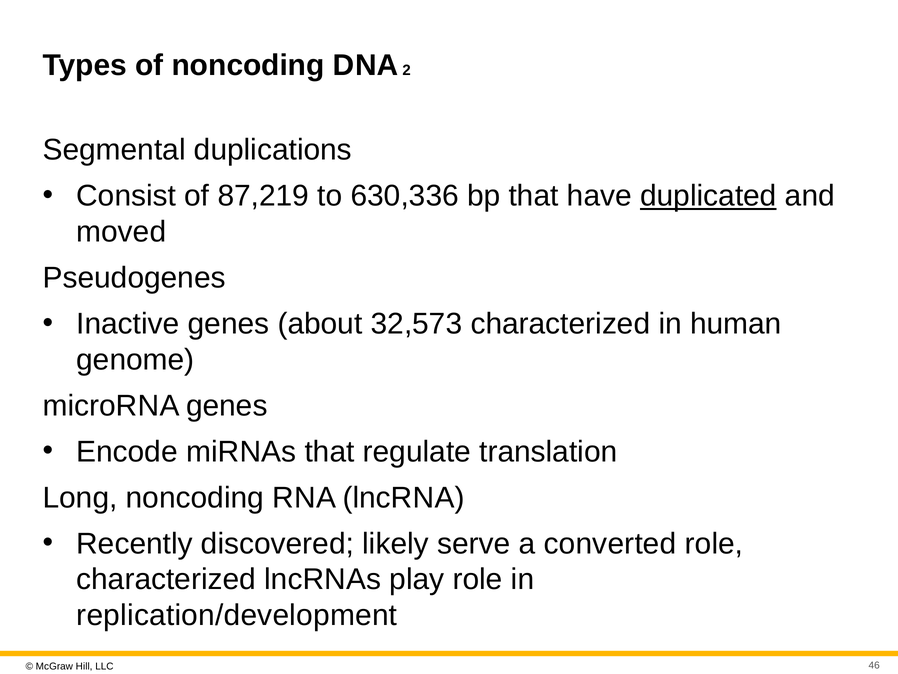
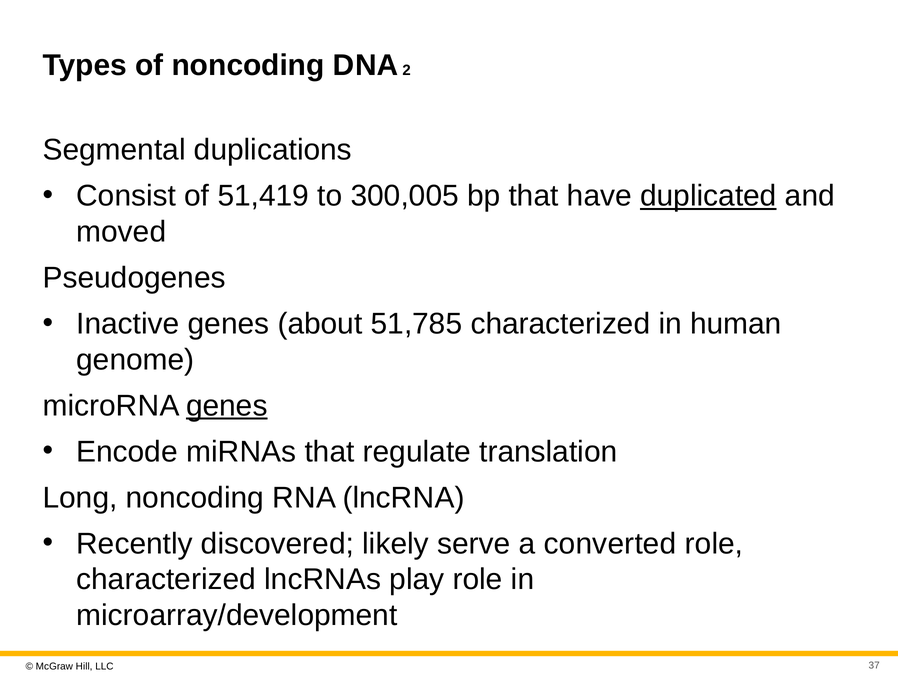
87,219: 87,219 -> 51,419 (263, 196)
630,336: 630,336 -> 300,005 (405, 196)
32,573: 32,573 -> 51,785 (416, 324)
genes underline: none -> present (227, 405)
replication/development: replication/development -> microarray/development (237, 615)
46: 46 -> 37 (874, 665)
